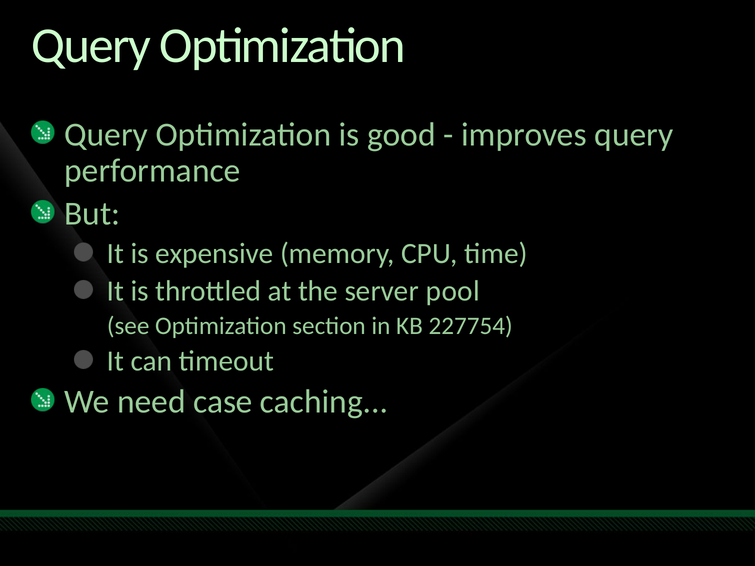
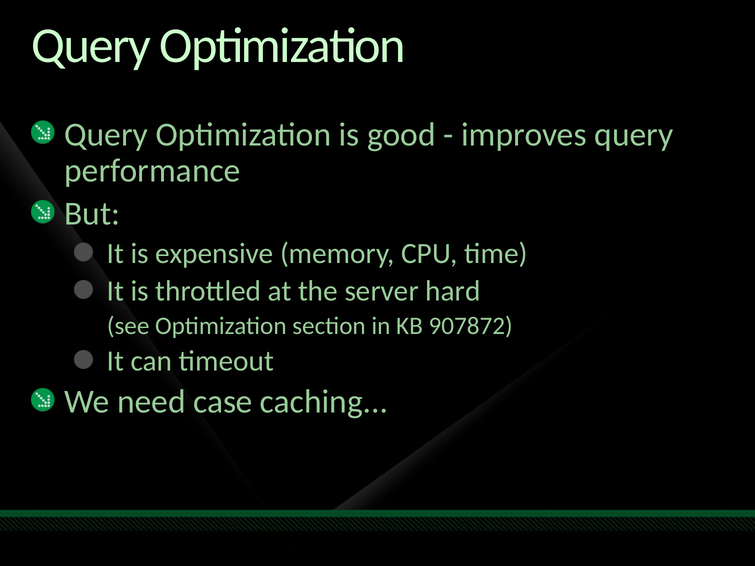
pool: pool -> hard (453, 291)
227754: 227754 -> 907872 (471, 326)
